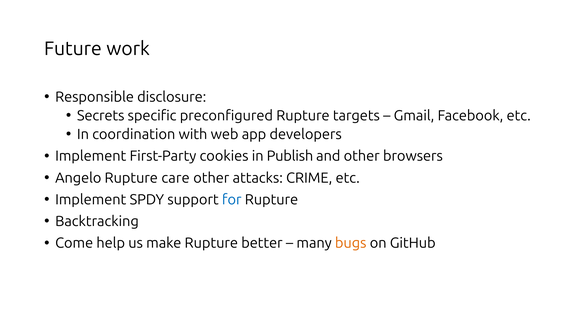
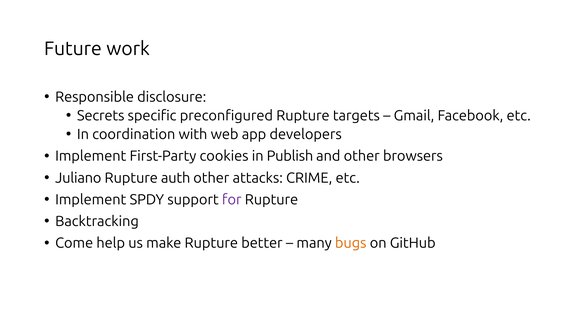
Angelo: Angelo -> Juliano (78, 178)
care: care -> auth (176, 178)
for colour: blue -> purple (232, 200)
